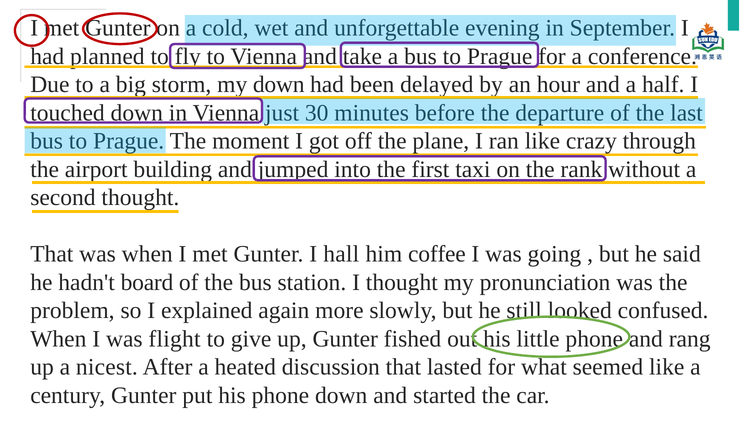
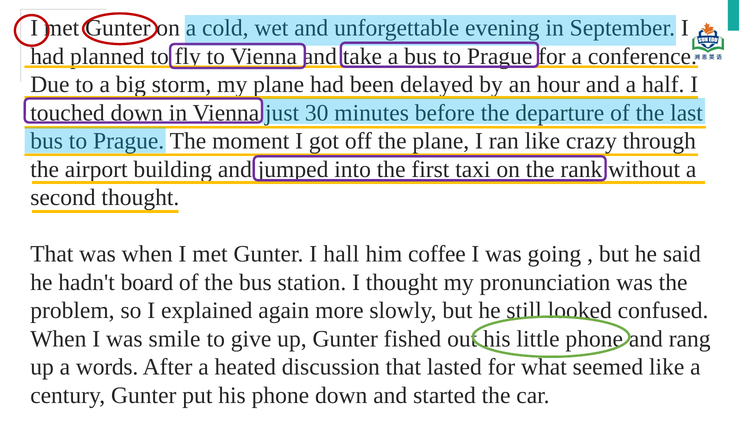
down: down -> plane (279, 85)
flight: flight -> smile (175, 339)
nicest: nicest -> words (107, 367)
